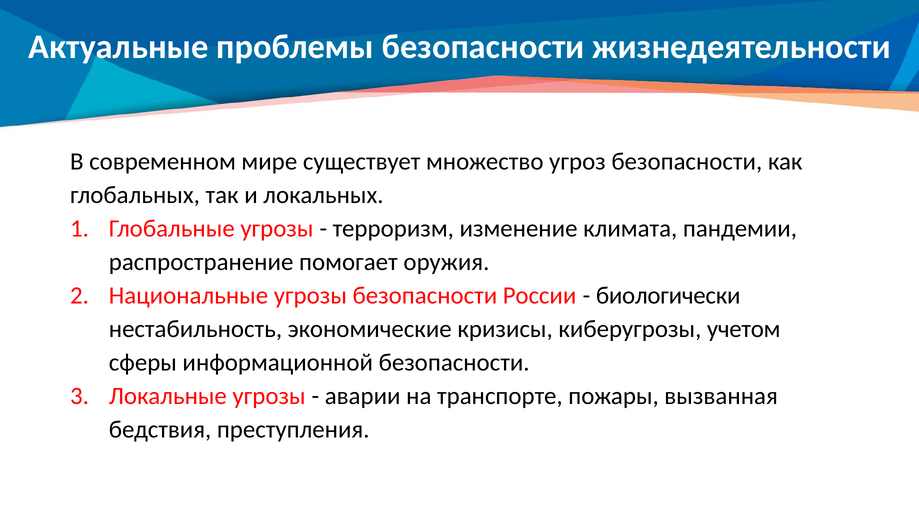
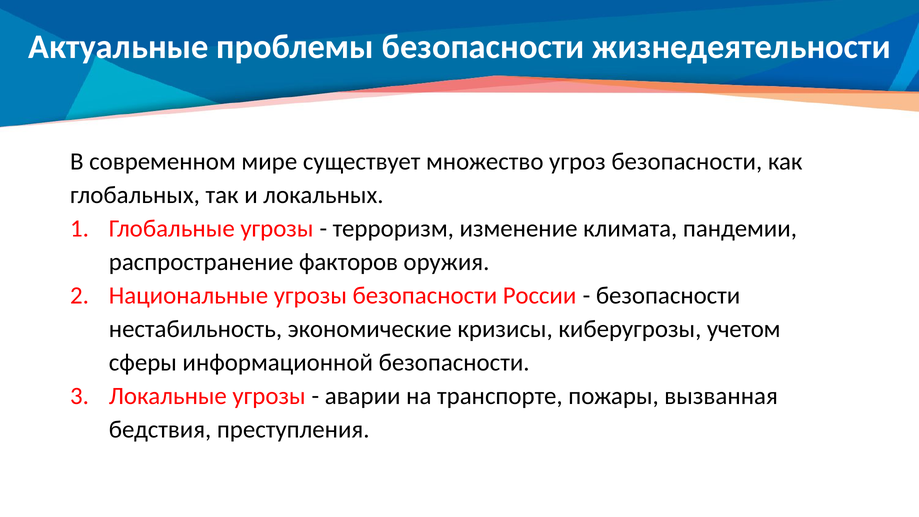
помогает: помогает -> факторов (348, 262)
биологически: биологически -> безопасности (668, 295)
